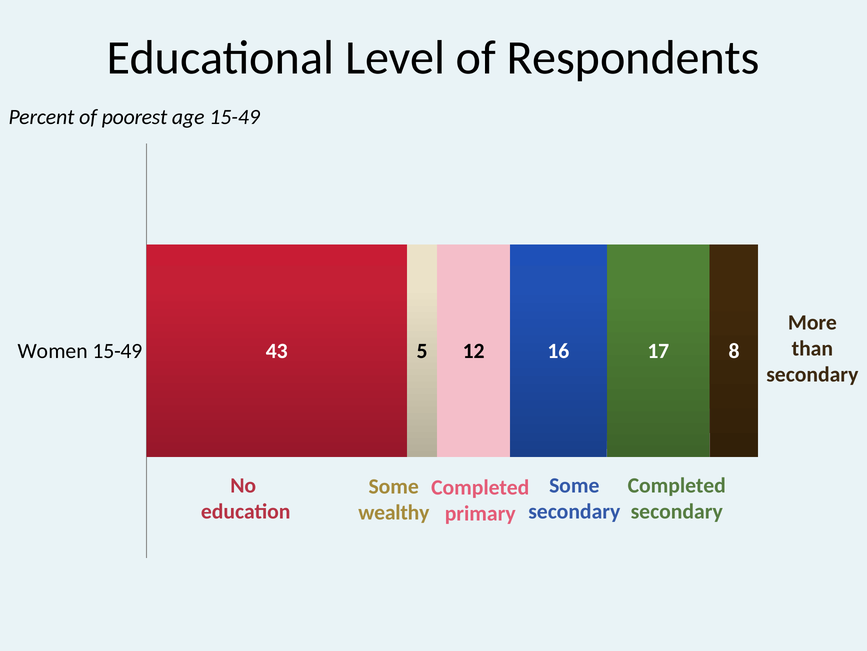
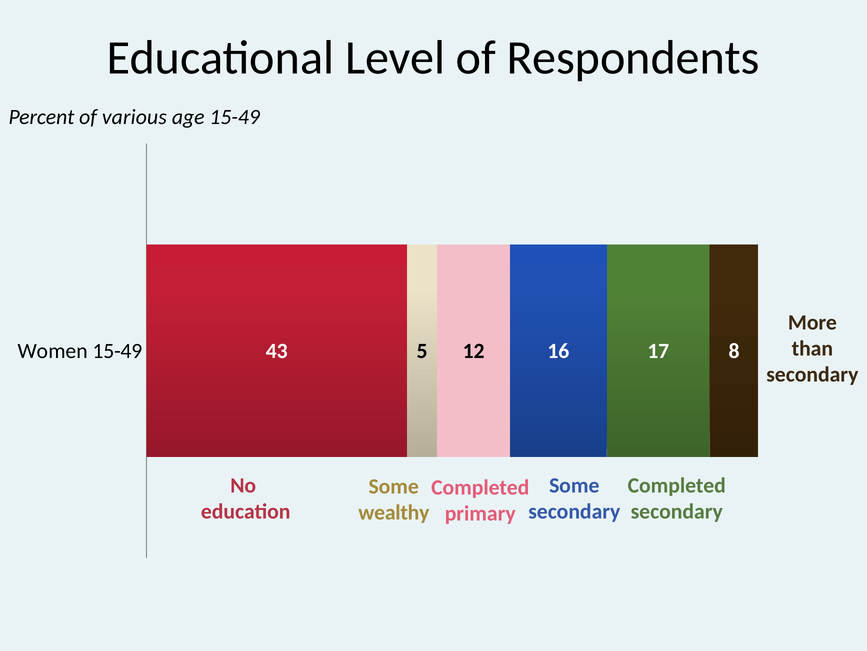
poorest: poorest -> various (134, 117)
